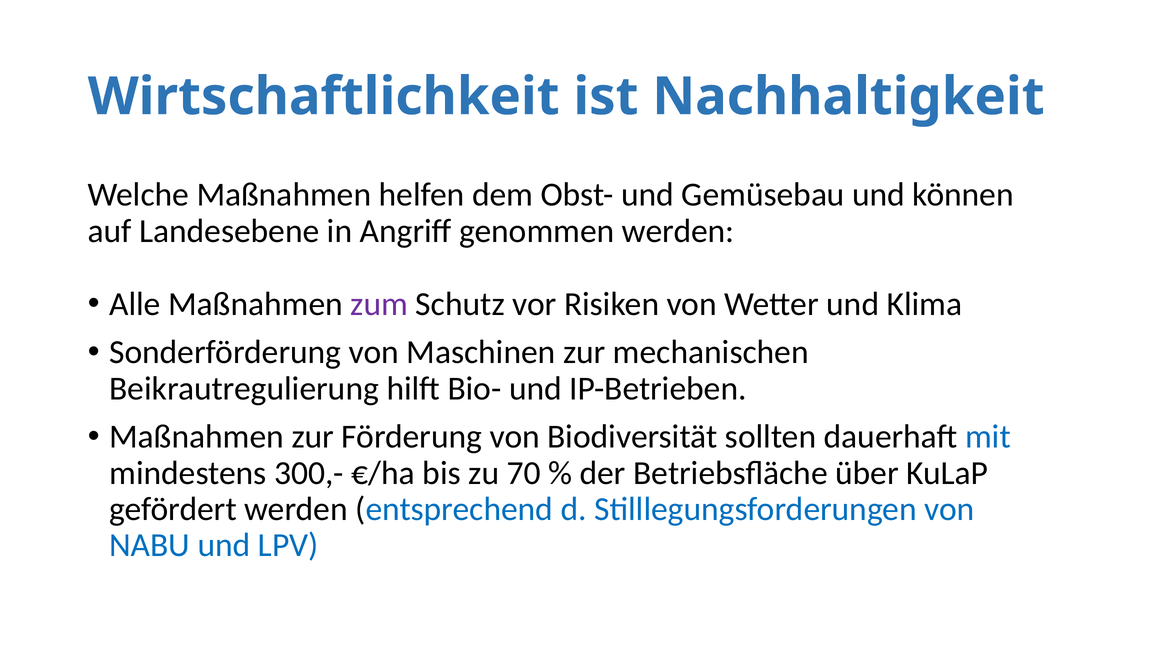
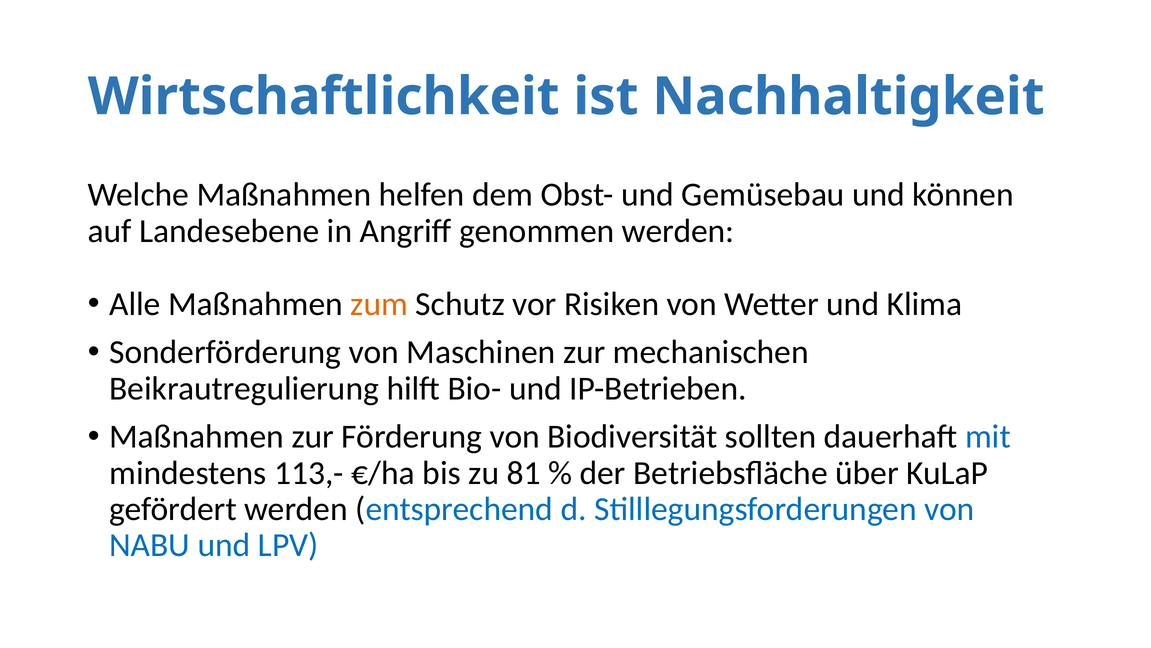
zum colour: purple -> orange (379, 304)
300,-: 300,- -> 113,- (309, 473)
70: 70 -> 81 (524, 473)
